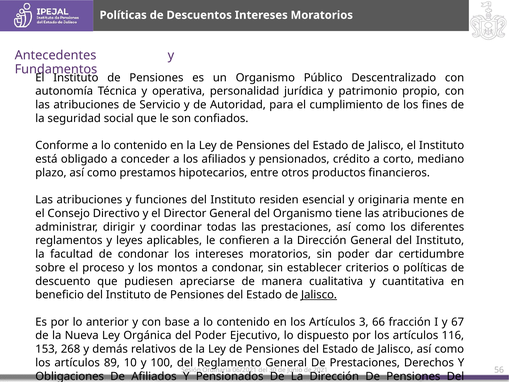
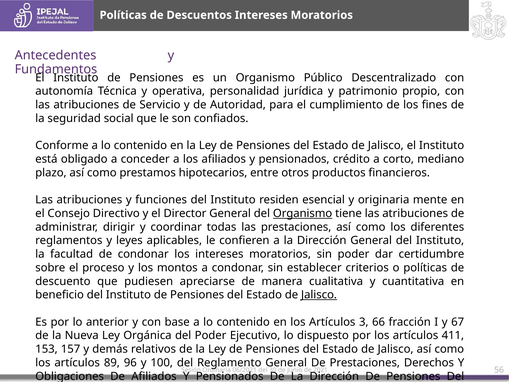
Organismo underline: none -> present (303, 213)
116: 116 -> 411 (453, 335)
268: 268 -> 157 (71, 349)
10: 10 -> 96 (130, 363)
